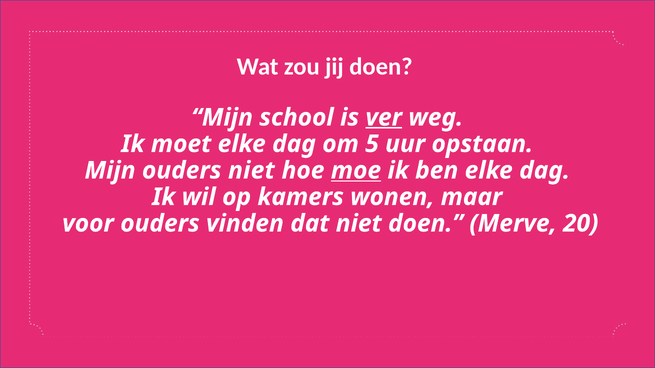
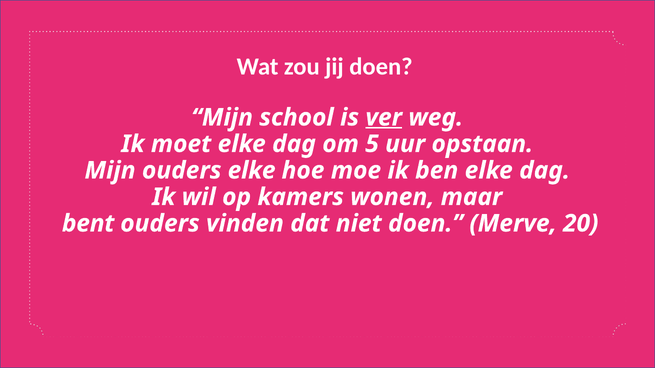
ouders niet: niet -> elke (252, 171)
moe underline: present -> none (356, 171)
voor: voor -> bent (88, 224)
